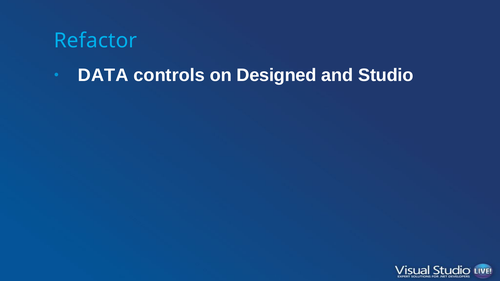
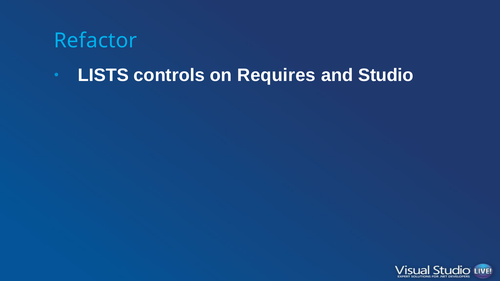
DATA: DATA -> LISTS (103, 75)
Designed: Designed -> Requires (276, 75)
